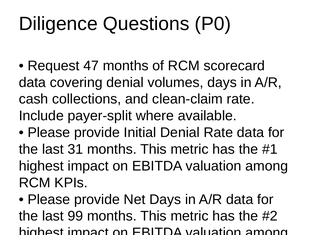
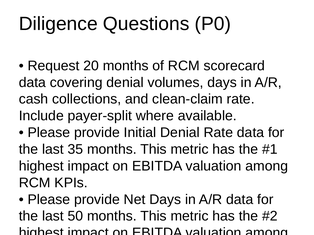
47: 47 -> 20 (91, 66)
31: 31 -> 35 (75, 150)
99: 99 -> 50 (75, 217)
